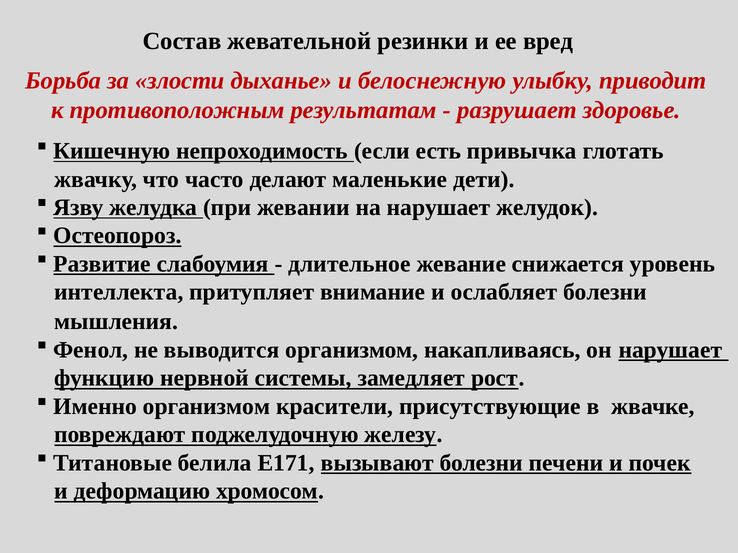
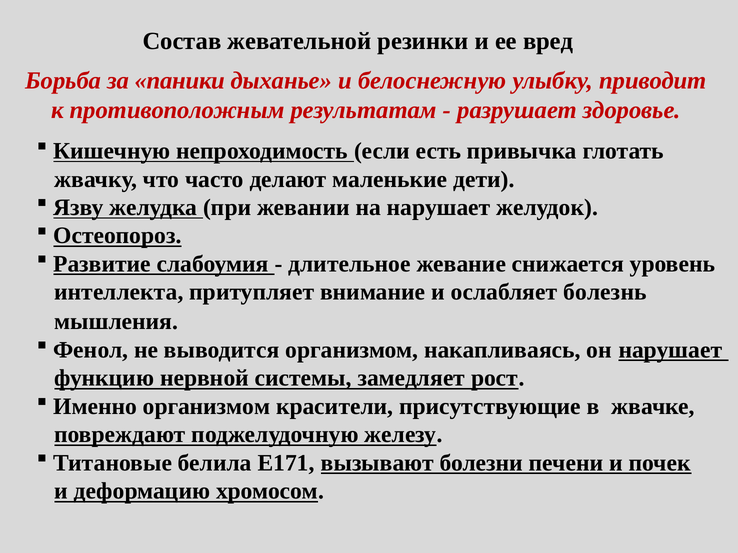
злости: злости -> паники (180, 80)
ослабляет болезни: болезни -> болезнь (605, 292)
